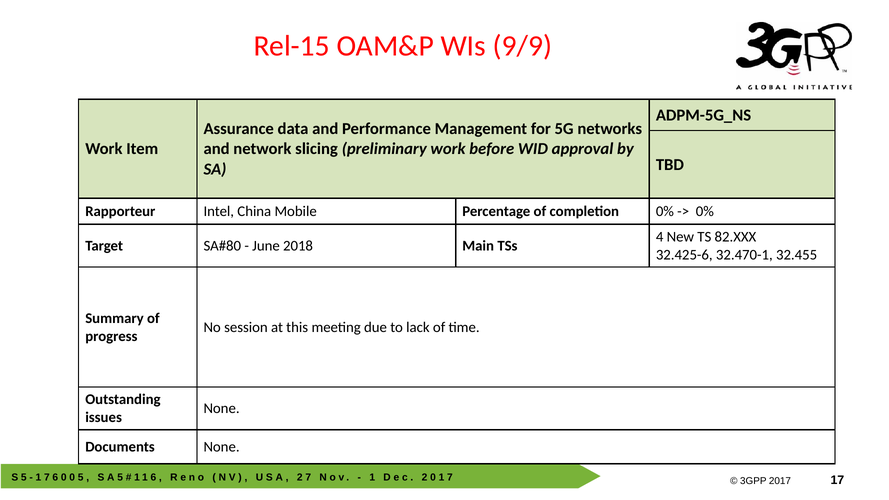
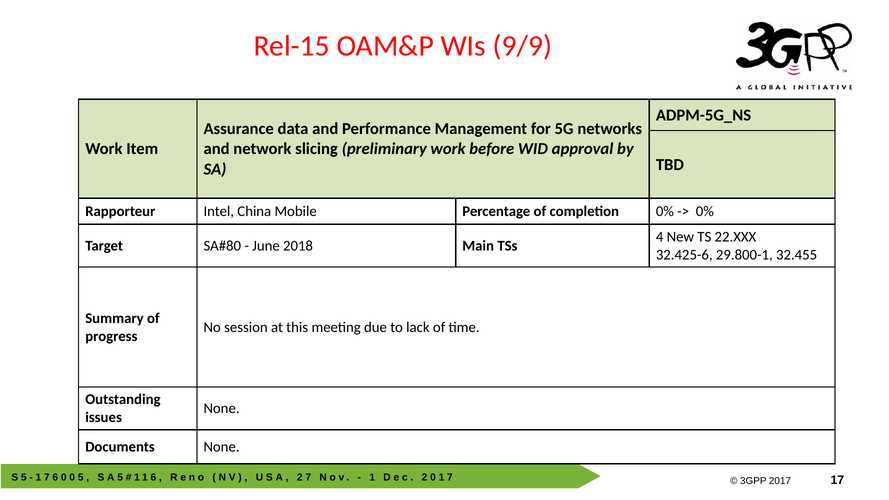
82.XXX: 82.XXX -> 22.XXX (735, 237)
32.470-1: 32.470-1 -> 29.800-1 (744, 255)
